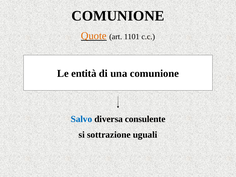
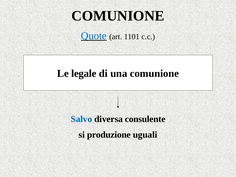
Quote colour: orange -> blue (94, 36)
entità: entità -> legale (84, 73)
sottrazione: sottrazione -> produzione (109, 135)
